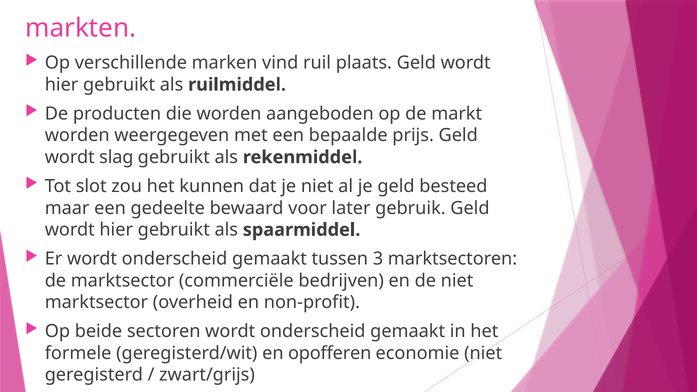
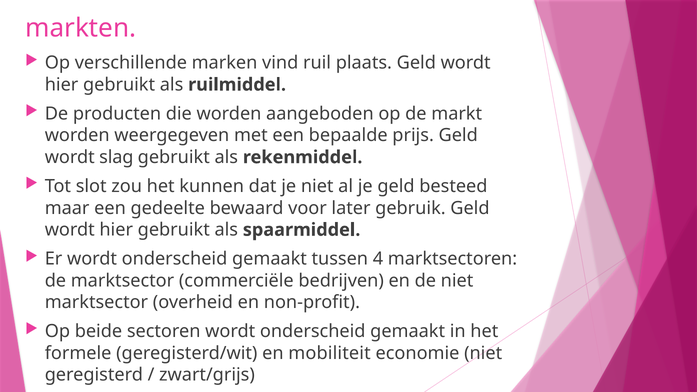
3: 3 -> 4 (378, 259)
opofferen: opofferen -> mobiliteit (330, 353)
